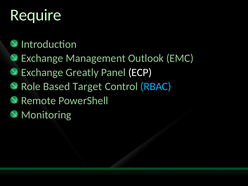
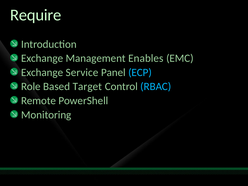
Outlook: Outlook -> Enables (146, 58)
Greatly: Greatly -> Service (82, 72)
ECP colour: white -> light blue (140, 72)
